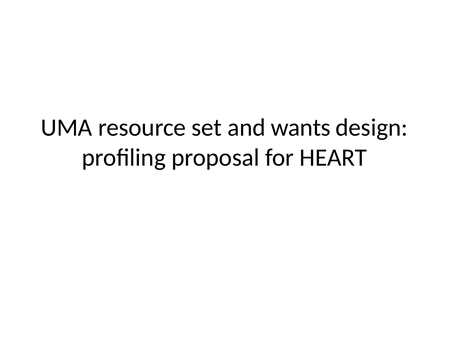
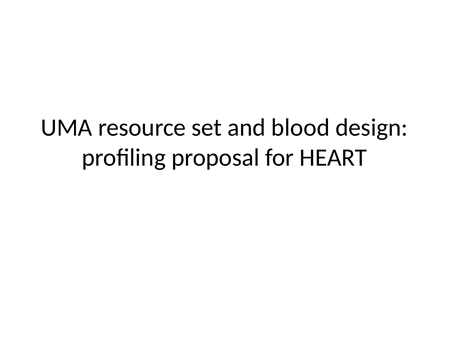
wants: wants -> blood (301, 127)
